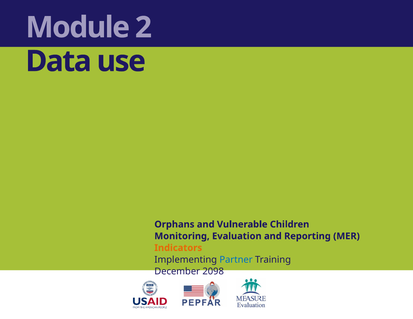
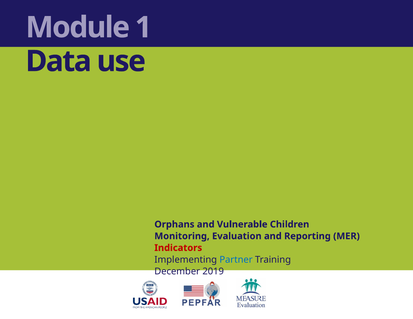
2: 2 -> 1 (143, 27)
Indicators colour: orange -> red (178, 248)
2098: 2098 -> 2019 (213, 271)
